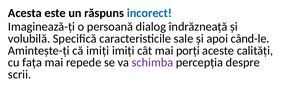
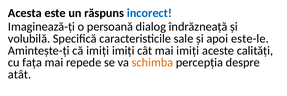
când-le: când-le -> este-le (250, 38)
mai porți: porți -> imiți (188, 50)
schimba colour: purple -> orange (152, 62)
scrii: scrii -> atât (20, 74)
